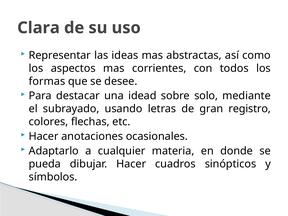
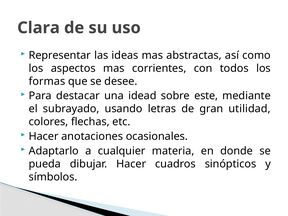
solo: solo -> este (206, 96)
registro: registro -> utilidad (250, 109)
